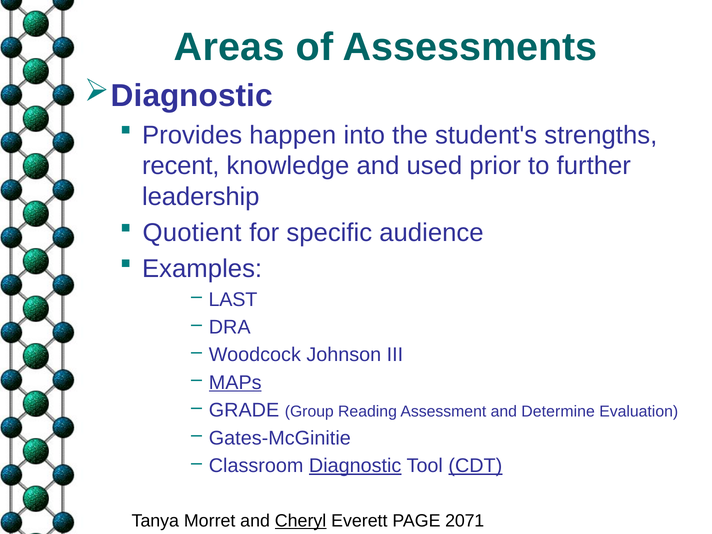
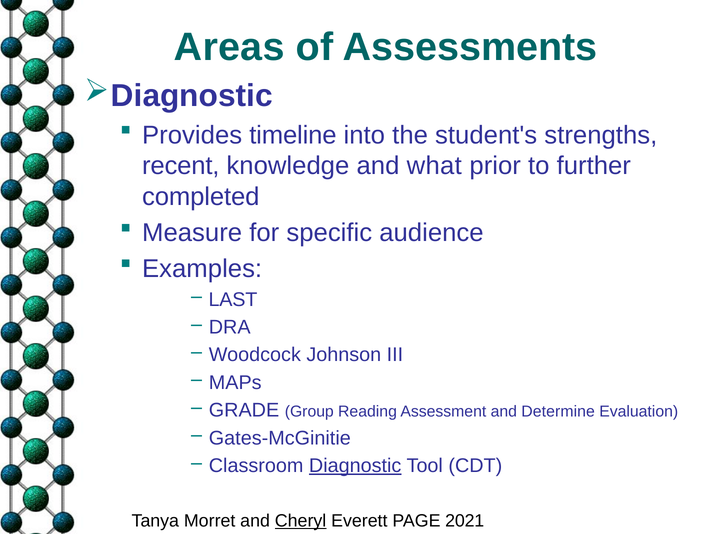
happen: happen -> timeline (293, 135)
used: used -> what (434, 166)
leadership: leadership -> completed (201, 197)
Quotient: Quotient -> Measure (192, 233)
MAPs underline: present -> none (235, 383)
CDT underline: present -> none (475, 466)
2071: 2071 -> 2021 (465, 521)
